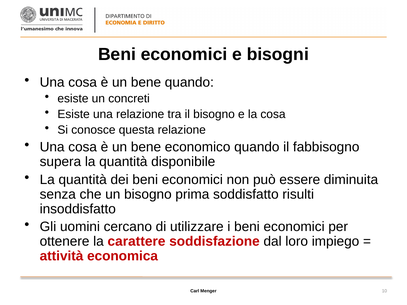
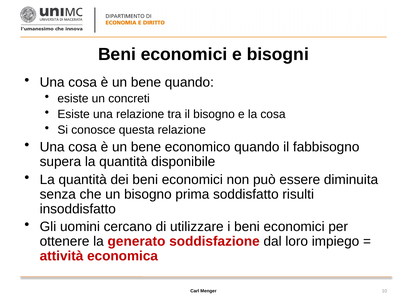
carattere: carattere -> generato (136, 242)
